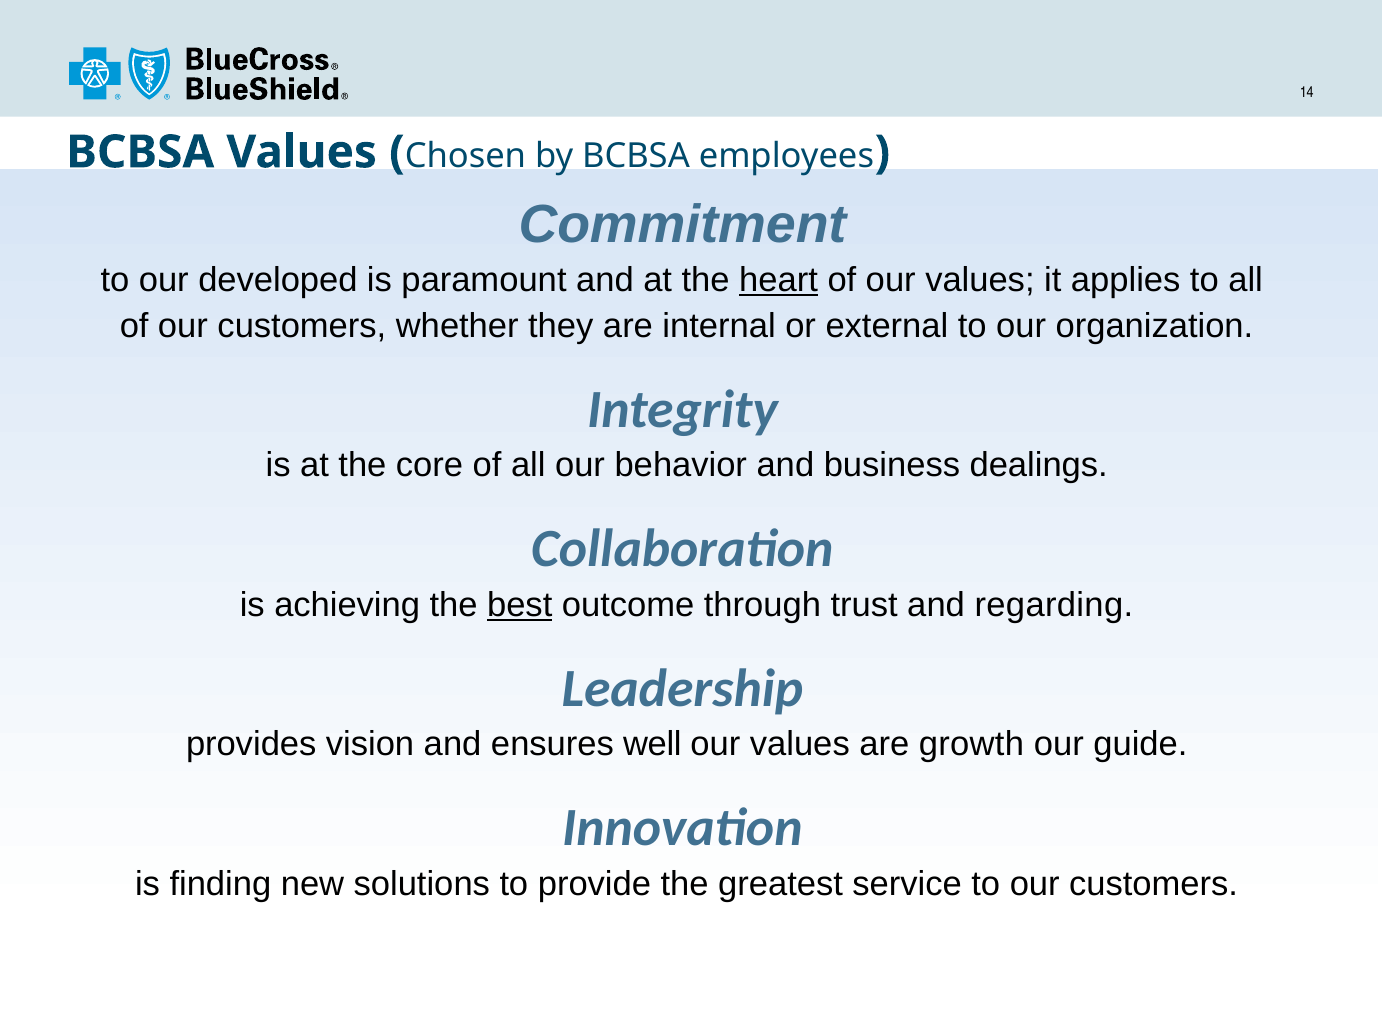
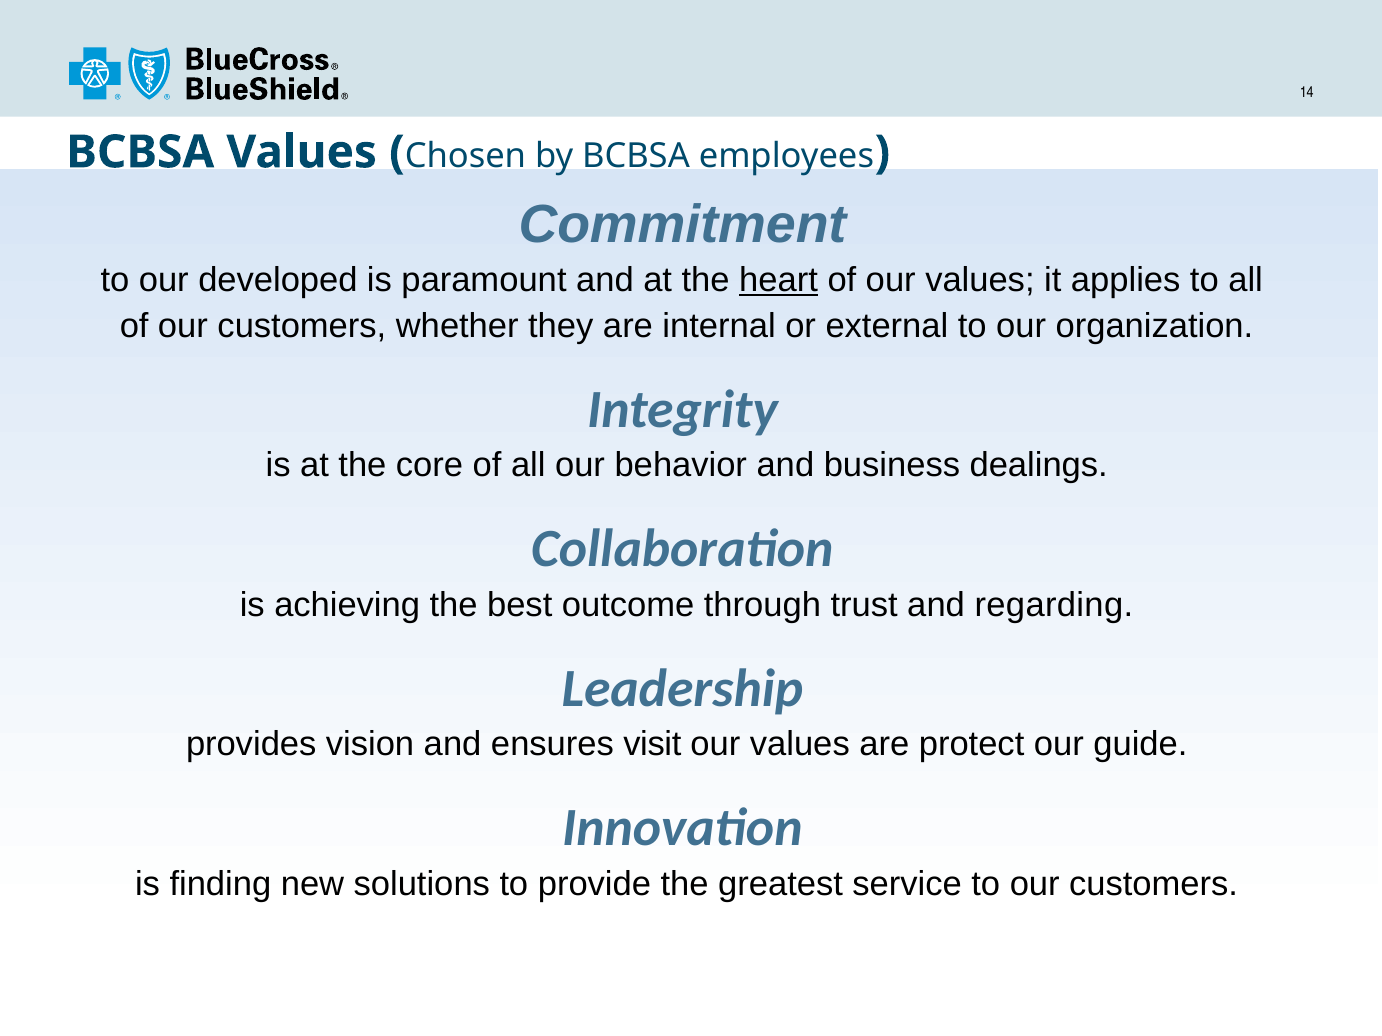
best underline: present -> none (520, 605)
well: well -> visit (652, 745)
growth: growth -> protect (972, 745)
